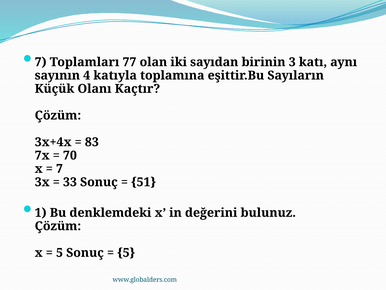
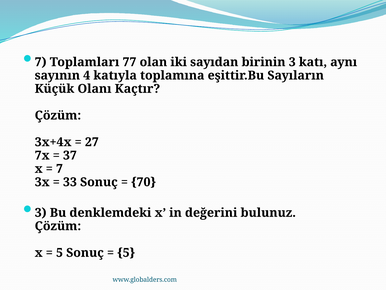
83: 83 -> 27 (92, 142)
70: 70 -> 37 (70, 155)
51: 51 -> 70 (144, 182)
1: 1 -> 3 (41, 212)
